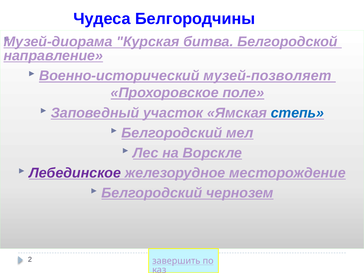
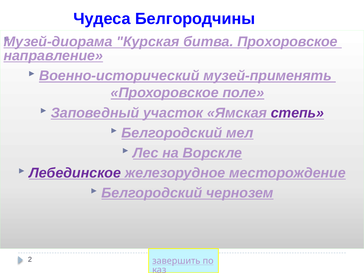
битва Белгородской: Белгородской -> Прохоровское (287, 42)
музей-позволяет: музей-позволяет -> музей-применять (268, 76)
степь colour: blue -> purple (297, 113)
